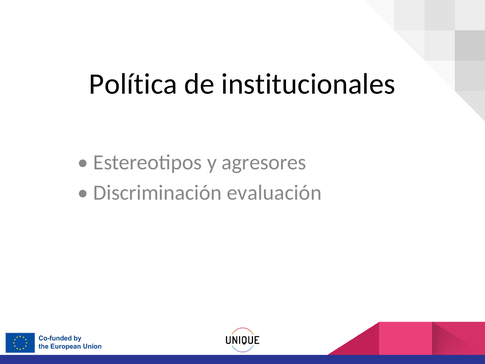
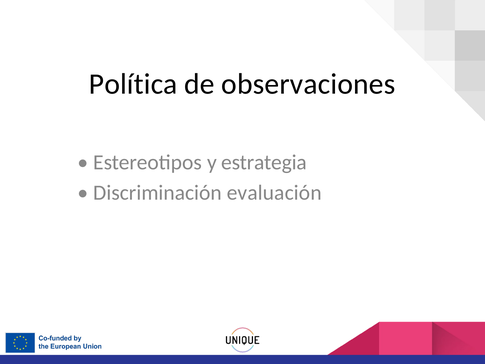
institucionales: institucionales -> observaciones (308, 84)
agresores: agresores -> estrategia (264, 162)
